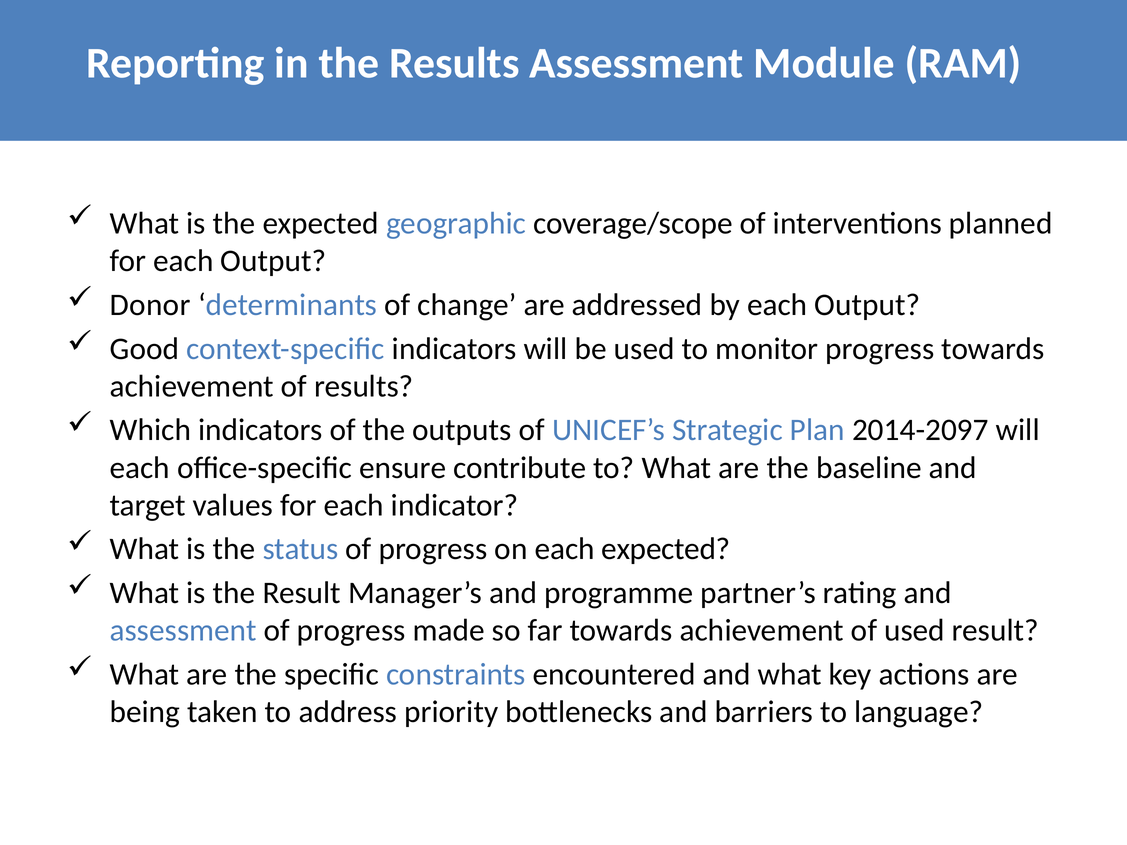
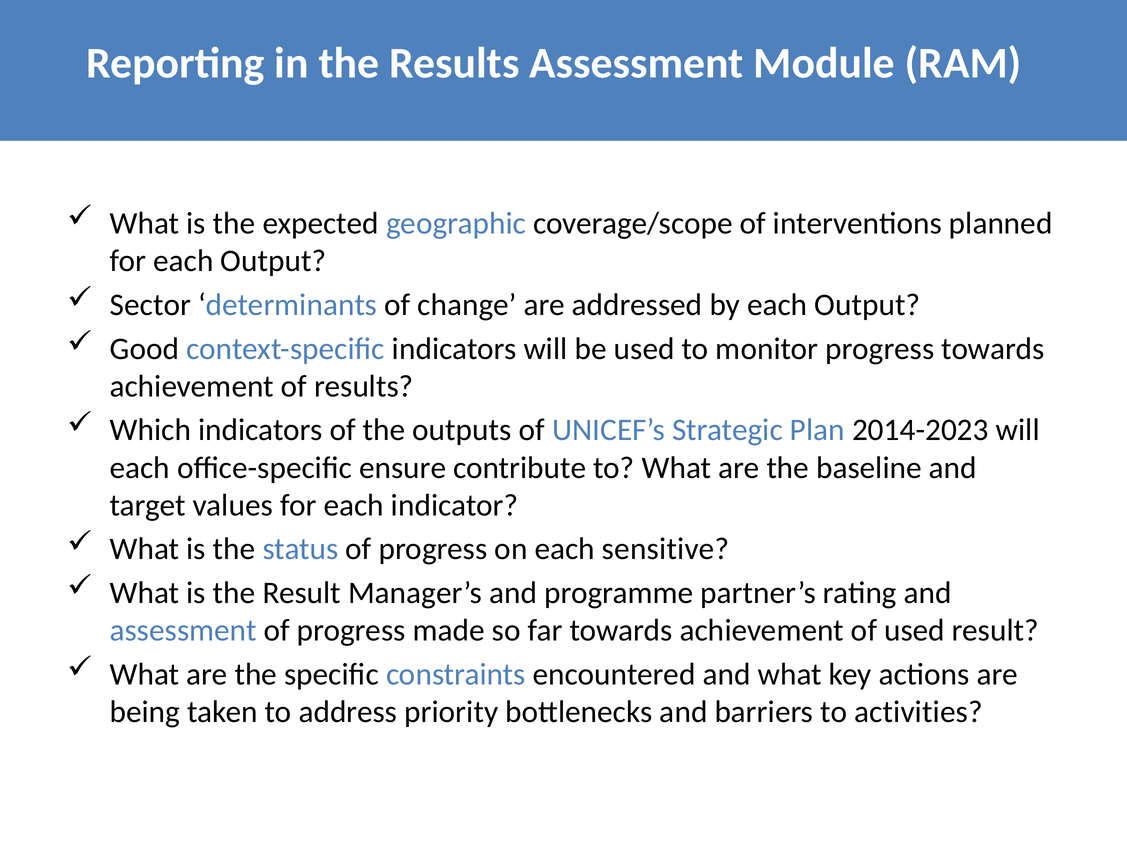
Donor: Donor -> Sector (150, 305)
2014-2097: 2014-2097 -> 2014-2023 (920, 430)
each expected: expected -> sensitive (666, 549)
language: language -> activities (918, 712)
